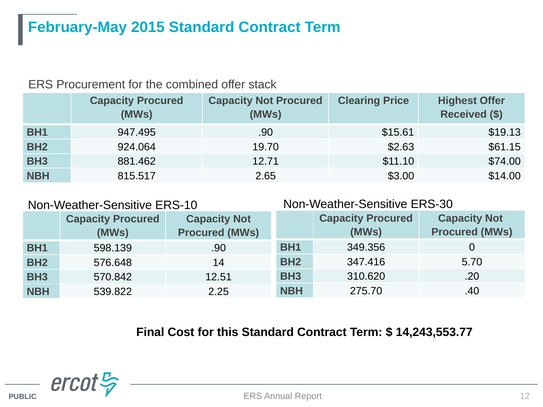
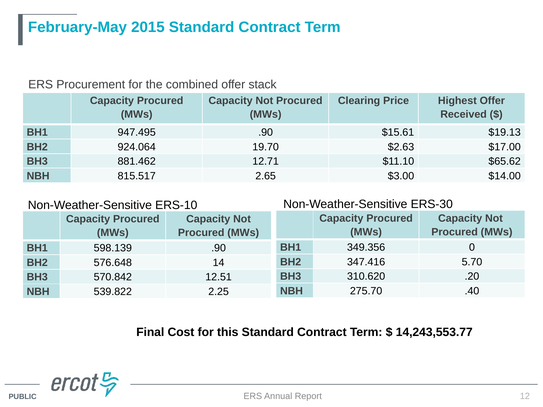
$61.15: $61.15 -> $17.00 (505, 147)
$74.00: $74.00 -> $65.62 (505, 162)
